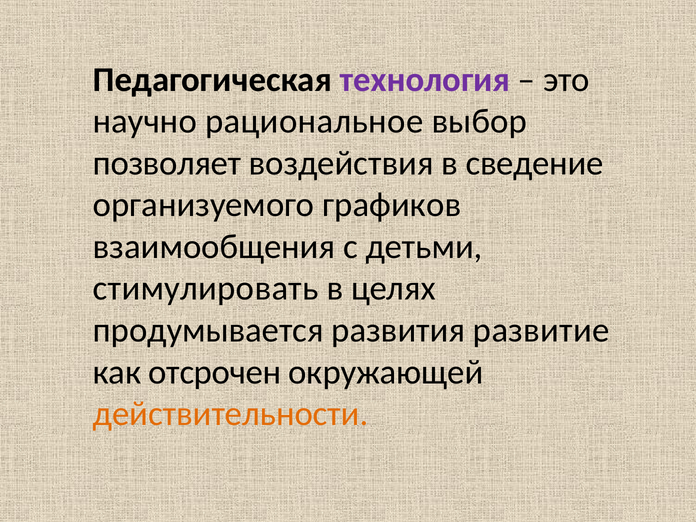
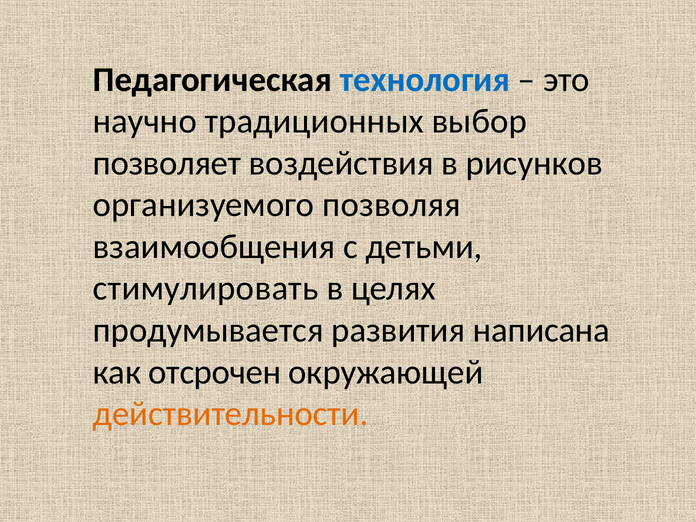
технология colour: purple -> blue (425, 80)
рациональное: рациональное -> традиционных (314, 121)
сведение: сведение -> рисунков (534, 163)
графиков: графиков -> позволяя (392, 205)
развитие: развитие -> написана (541, 330)
